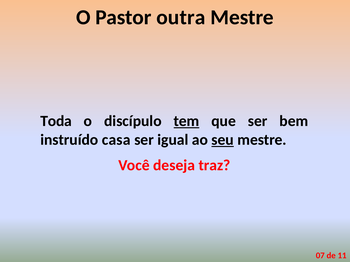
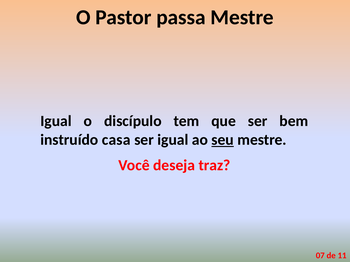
outra: outra -> passa (181, 17)
Toda: Toda -> Igual (56, 121)
tem underline: present -> none (187, 121)
